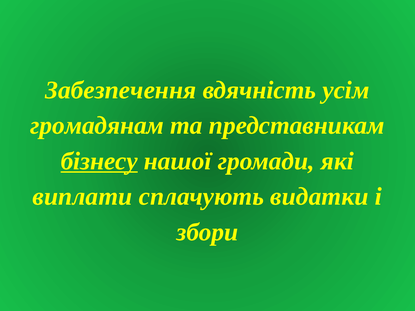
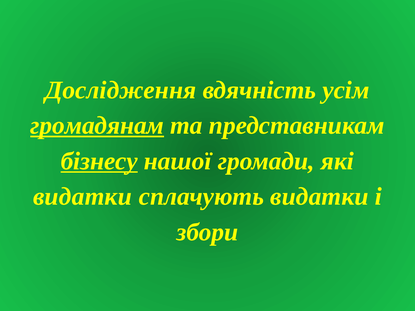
Забезпечення: Забезпечення -> Дослідження (121, 90)
громадянам underline: none -> present (97, 126)
виплати: виплати -> видатки (82, 197)
